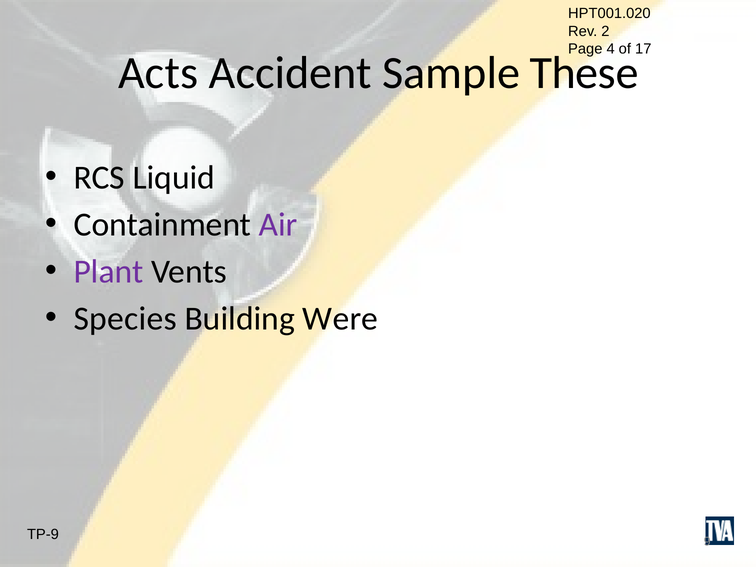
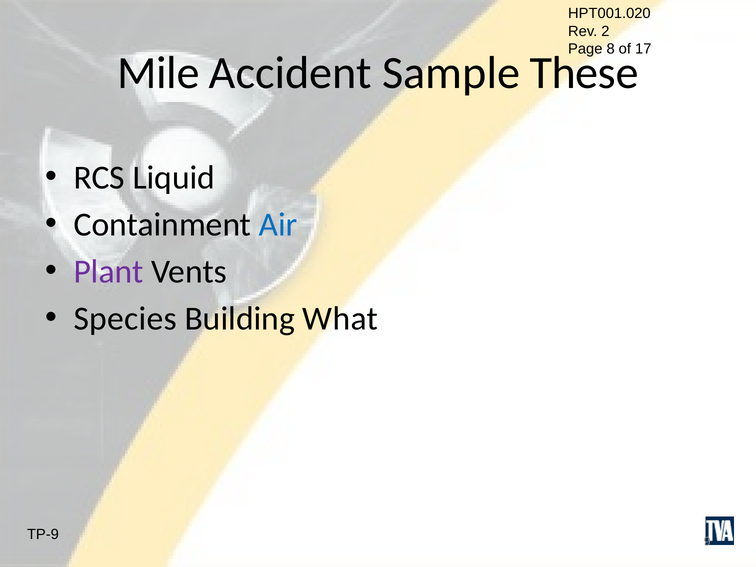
4: 4 -> 8 (611, 49)
Acts: Acts -> Mile (158, 73)
Air colour: purple -> blue (278, 225)
Were: Were -> What (340, 319)
